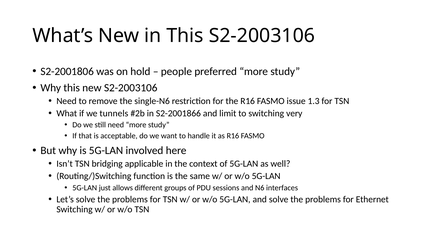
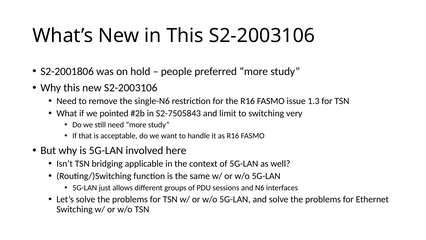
tunnels: tunnels -> pointed (114, 113)
S2-2001866: S2-2001866 -> S2-7505843 (178, 113)
